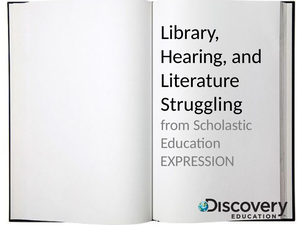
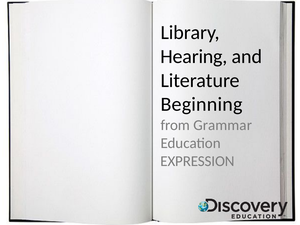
Struggling: Struggling -> Beginning (201, 104)
Scholastic: Scholastic -> Grammar (223, 125)
